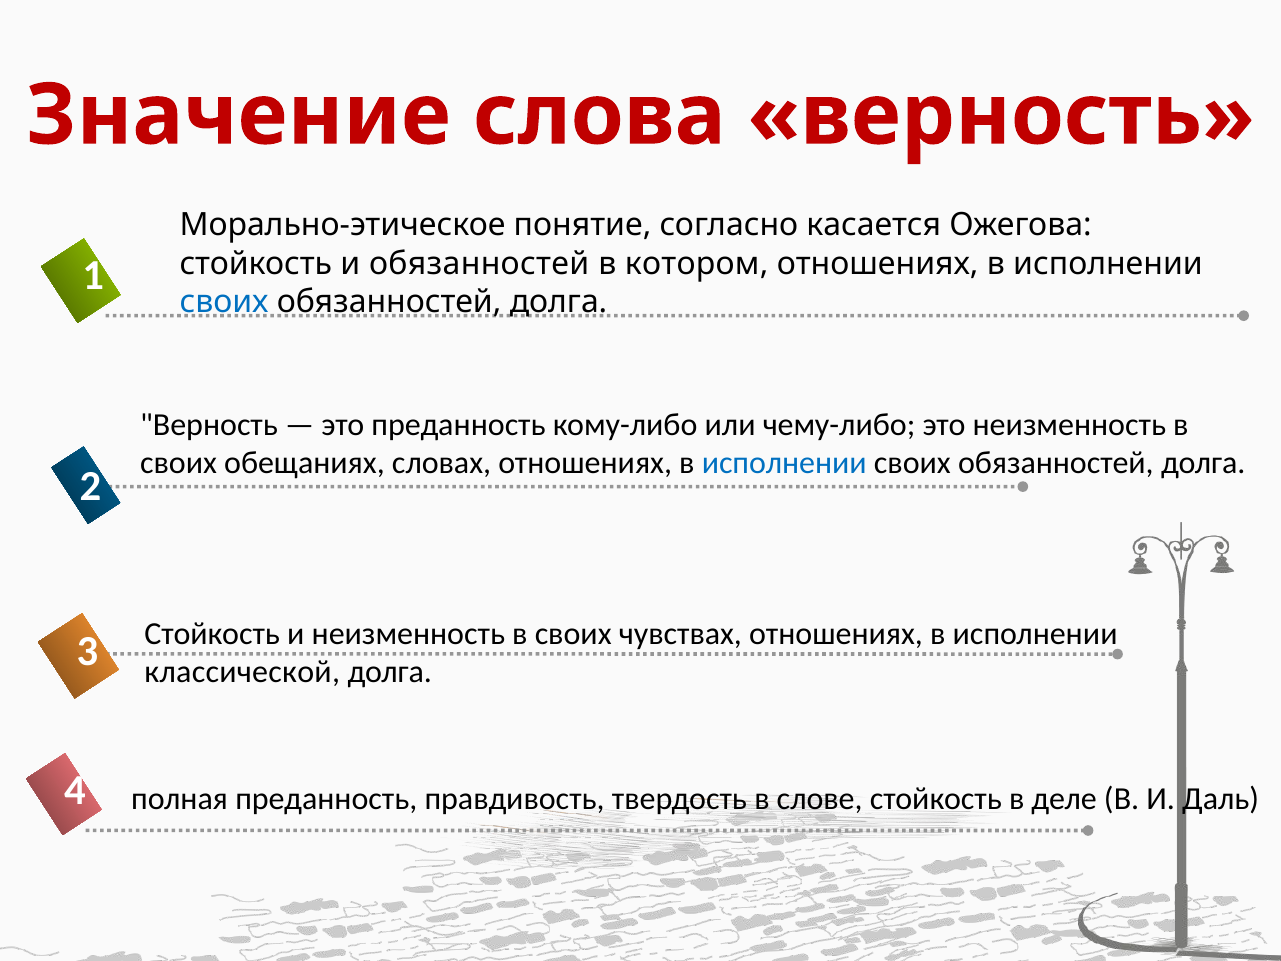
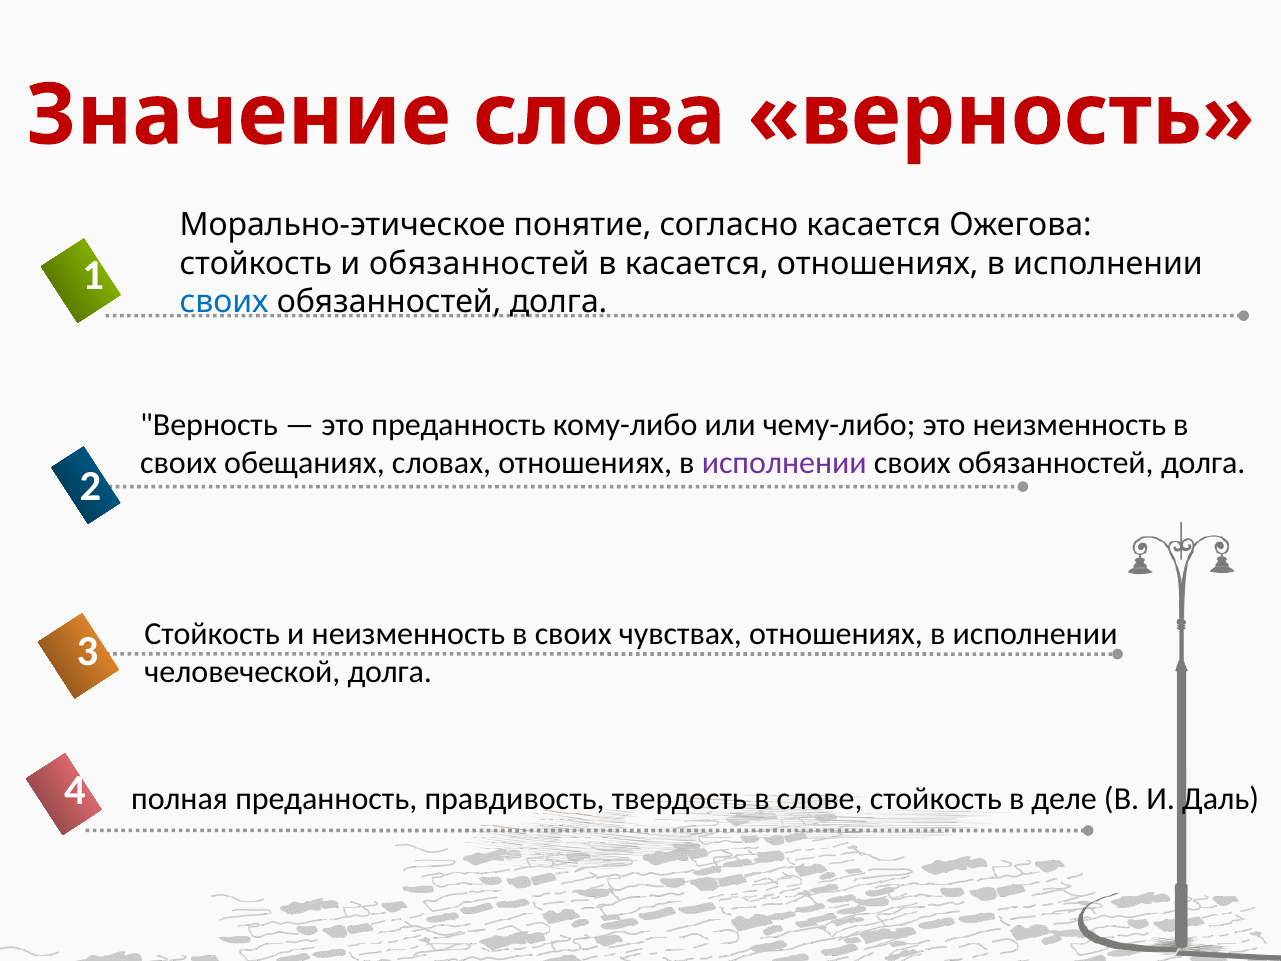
в котором: котором -> касается (697, 264)
исполнении colour: blue -> purple (784, 463)
классической: классической -> человеческой (242, 672)
